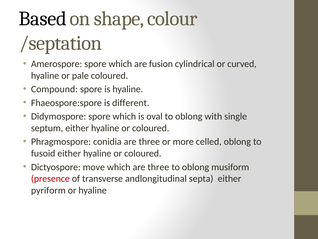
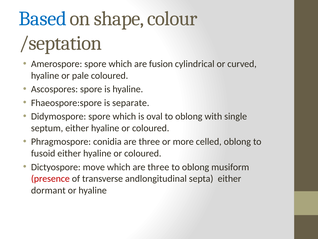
Based colour: black -> blue (43, 19)
Compound: Compound -> Ascospores (54, 89)
different: different -> separate (131, 103)
pyriform: pyriform -> dormant (48, 190)
